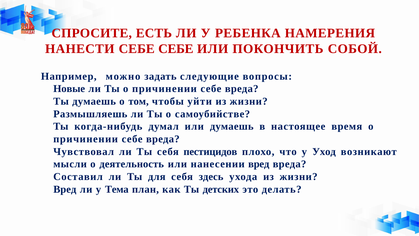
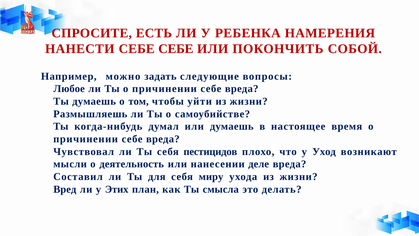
Новые: Новые -> Любое (69, 89)
нанесении вред: вред -> деле (259, 164)
здесь: здесь -> миру (211, 176)
Тема: Тема -> Этих (117, 189)
детских: детских -> смысла (221, 189)
